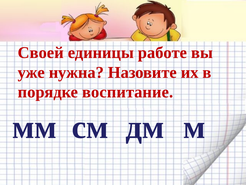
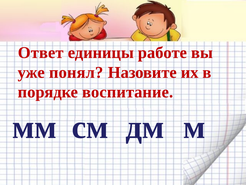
Своей: Своей -> Ответ (41, 53)
нужна: нужна -> понял (76, 72)
